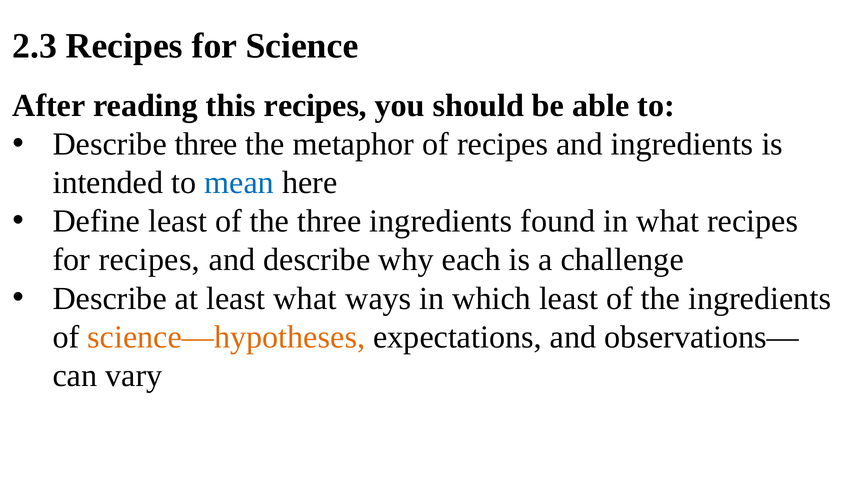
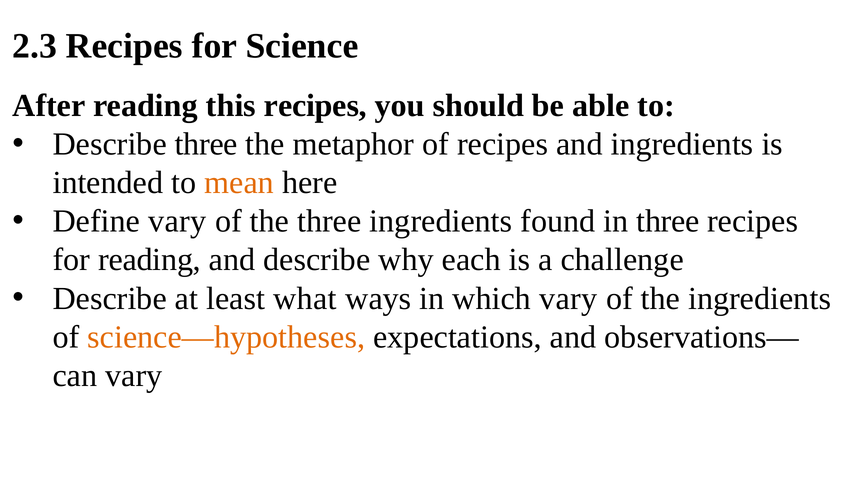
mean colour: blue -> orange (239, 183)
Define least: least -> vary (177, 222)
in what: what -> three (668, 222)
for recipes: recipes -> reading (150, 260)
which least: least -> vary (568, 299)
